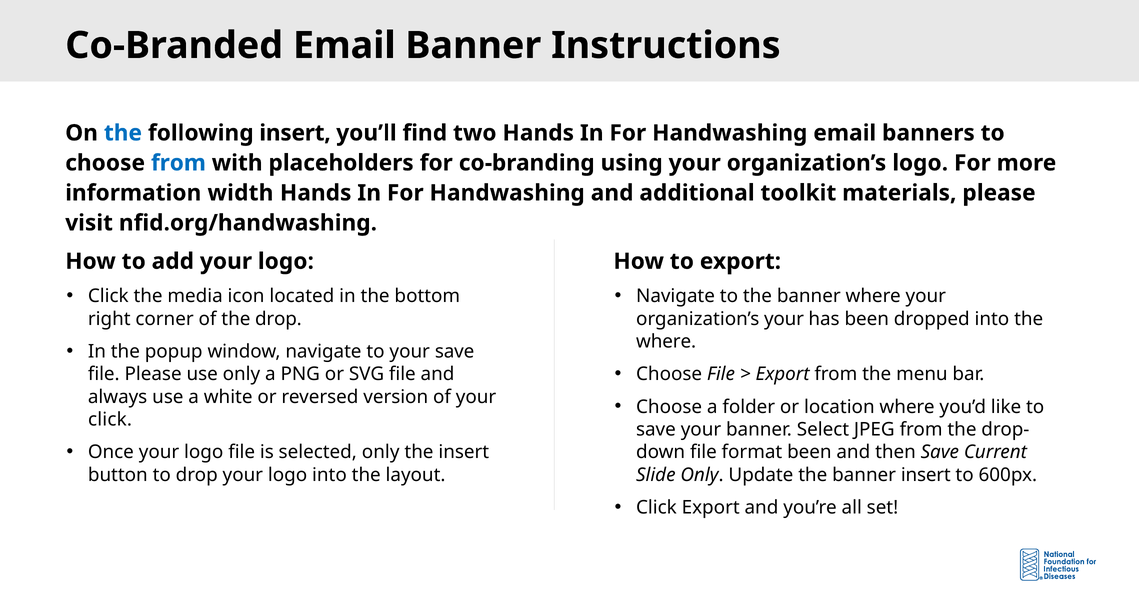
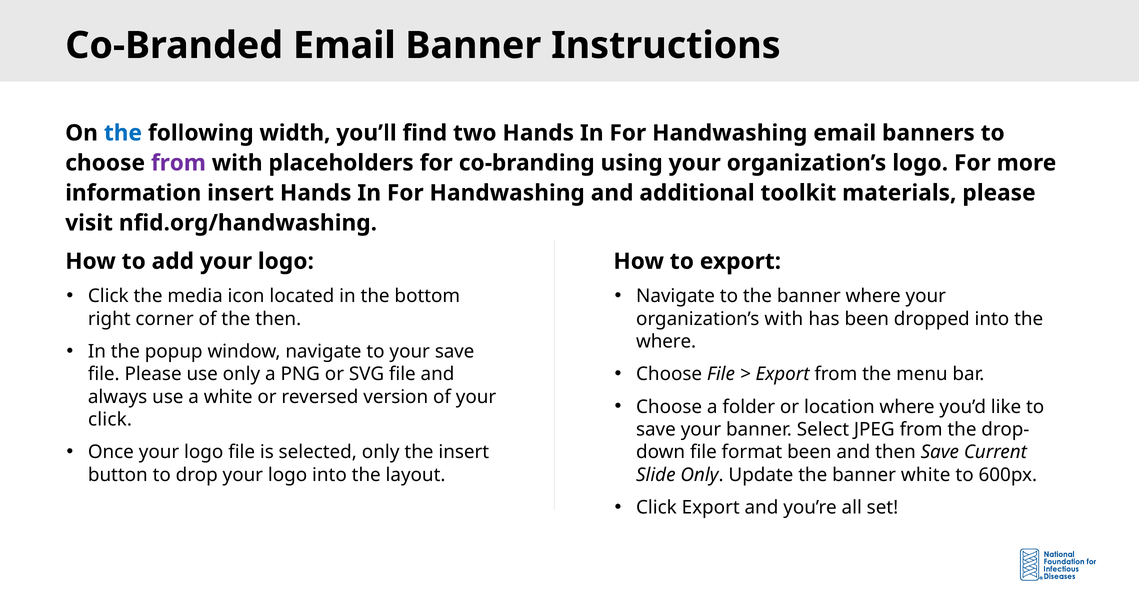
following insert: insert -> width (295, 133)
from colour: blue -> purple (178, 163)
information width: width -> insert (241, 193)
the drop: drop -> then (278, 319)
organization’s your: your -> with (784, 319)
banner insert: insert -> white (926, 475)
